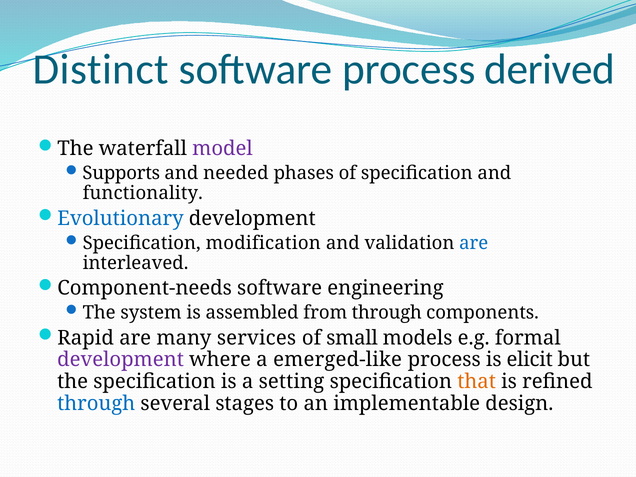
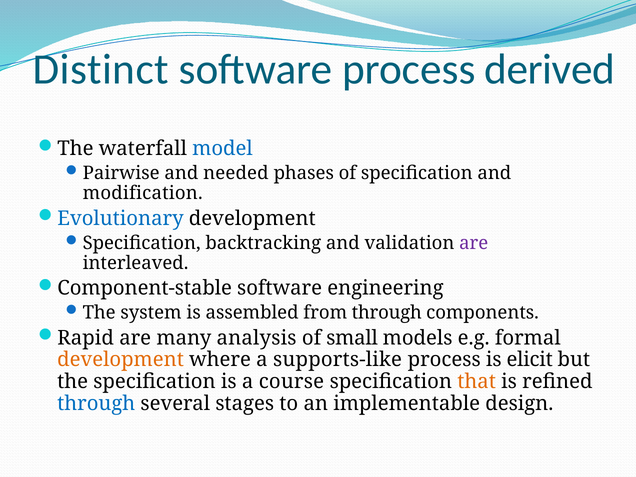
model colour: purple -> blue (222, 149)
Supports: Supports -> Pairwise (121, 173)
functionality: functionality -> modification (143, 193)
modification: modification -> backtracking (263, 243)
are colour: blue -> purple (474, 243)
Component-needs: Component-needs -> Component-stable (145, 288)
services: services -> analysis (257, 338)
development colour: purple -> orange (121, 360)
emerged-like: emerged-like -> supports-like (338, 360)
setting: setting -> course (291, 382)
